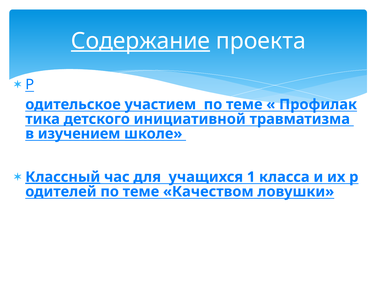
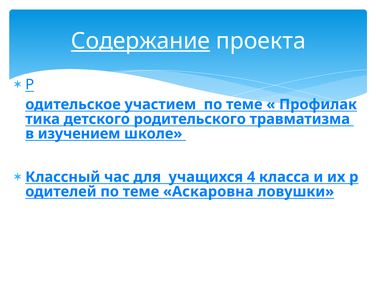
инициативной: инициативной -> родительского (190, 119)
Классный underline: present -> none (63, 177)
1: 1 -> 4 (251, 177)
Качеством: Качеством -> Аскаровна (208, 192)
